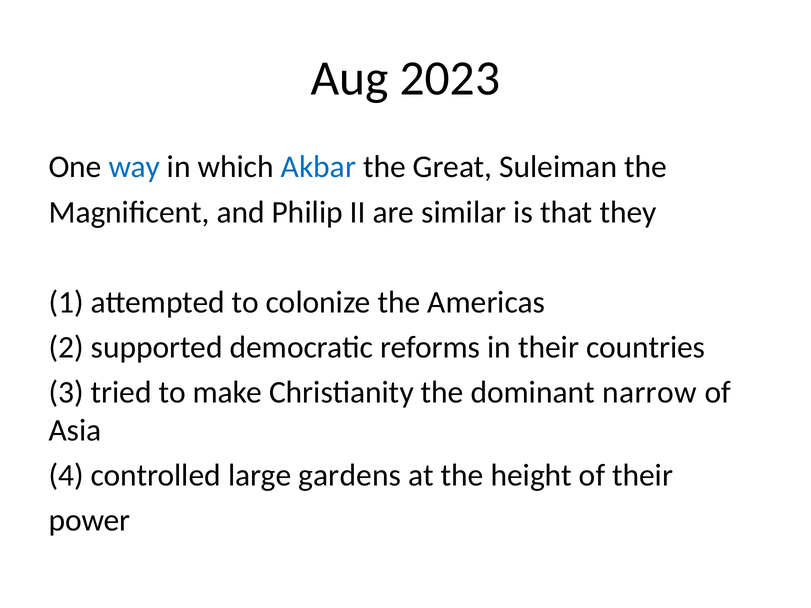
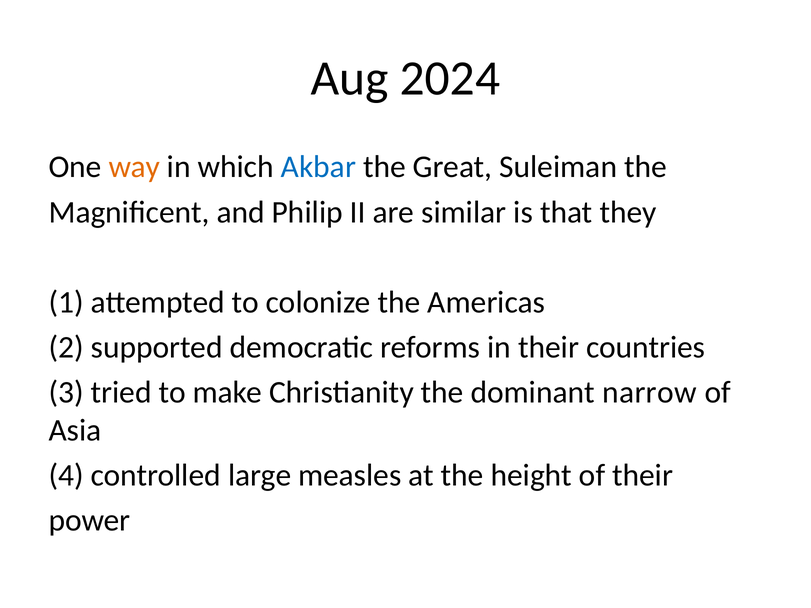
2023: 2023 -> 2024 (450, 79)
way colour: blue -> orange (134, 167)
gardens: gardens -> measles (350, 475)
